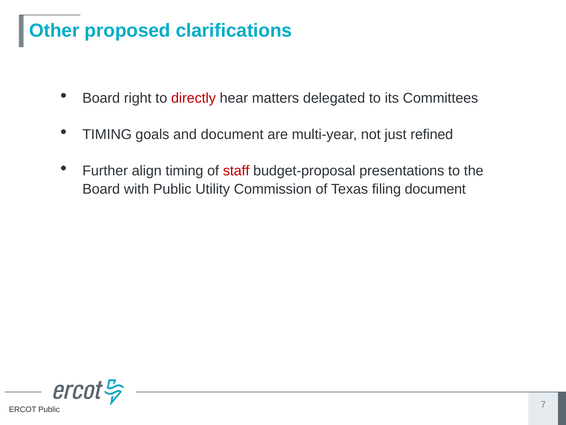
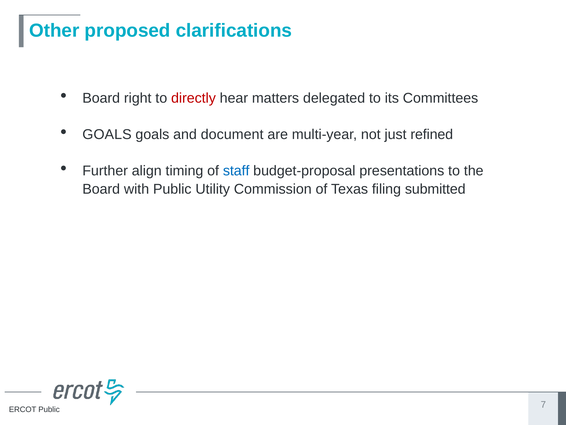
TIMING: TIMING -> GOALS (107, 134)
staff colour: red -> blue (236, 171)
filing document: document -> submitted (435, 189)
